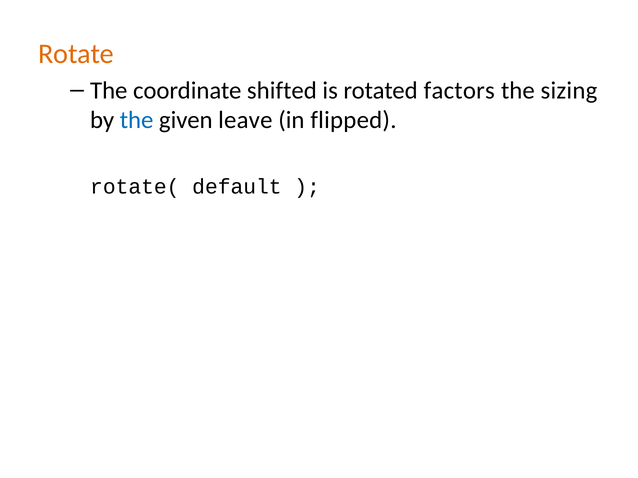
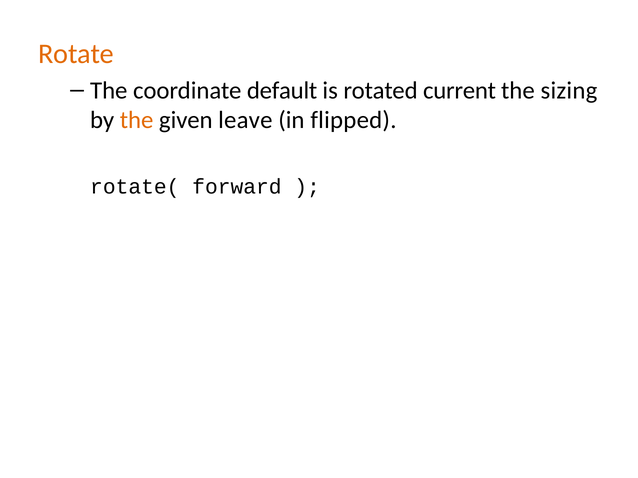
shifted: shifted -> default (282, 91)
factors: factors -> current (460, 91)
the colour: blue -> orange (137, 120)
default: default -> forward (237, 187)
